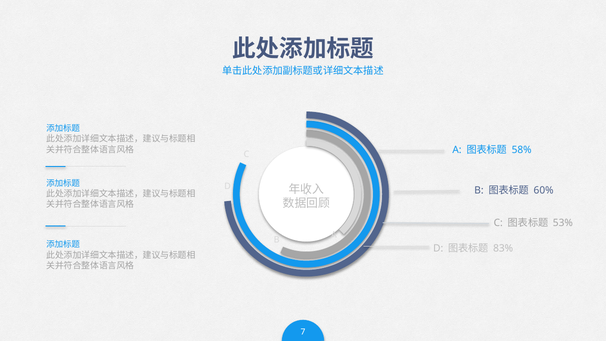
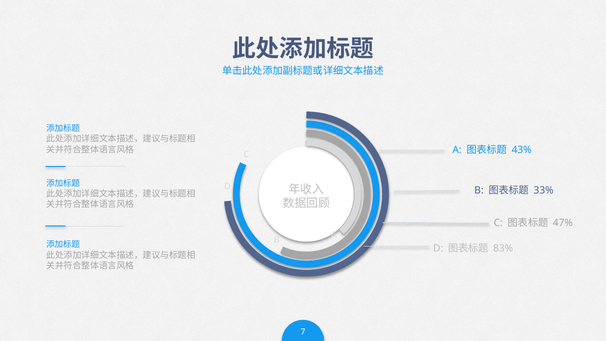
58%: 58% -> 43% (522, 150)
60%: 60% -> 33% (544, 190)
53%: 53% -> 47% (563, 223)
